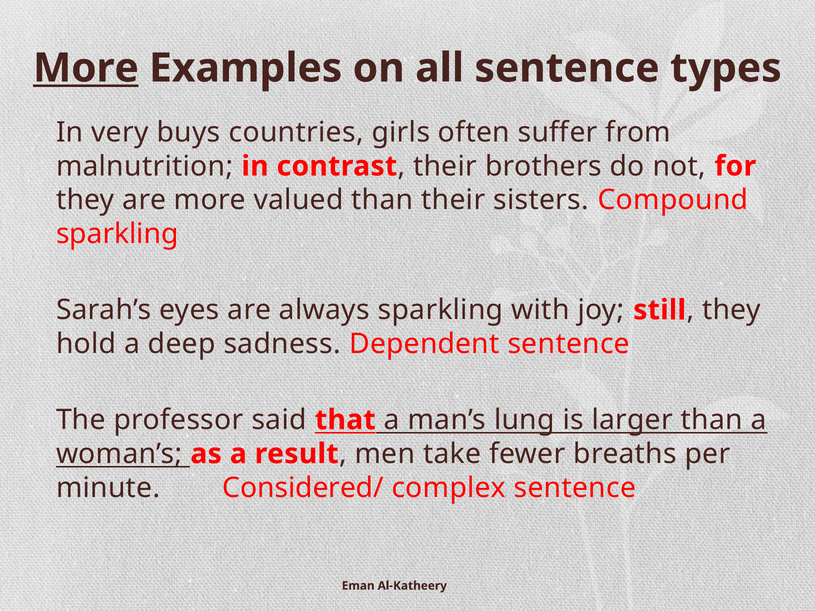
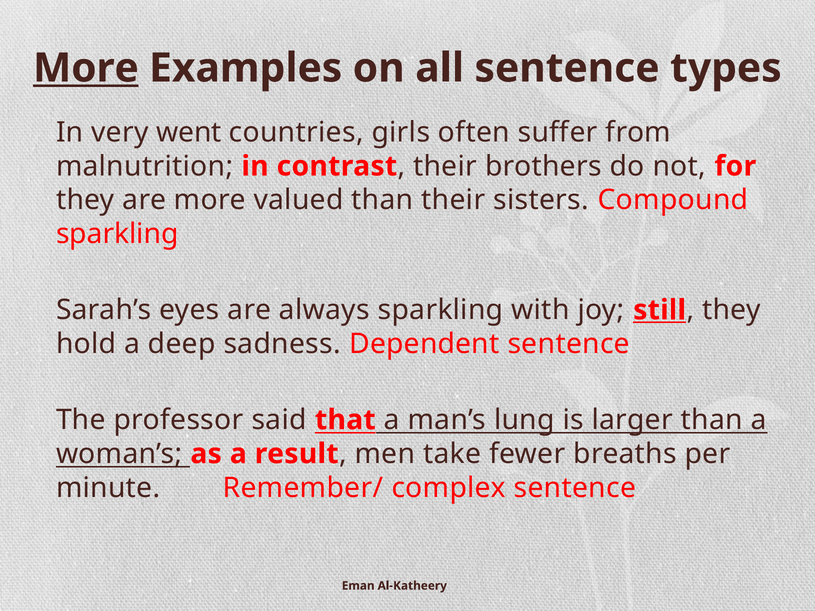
buys: buys -> went (189, 132)
still underline: none -> present (660, 310)
Considered/: Considered/ -> Remember/ (303, 488)
